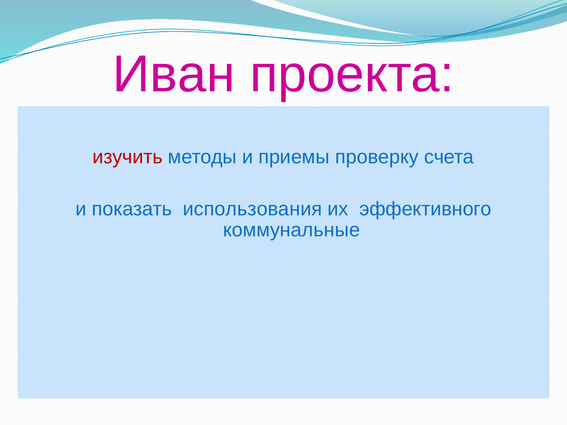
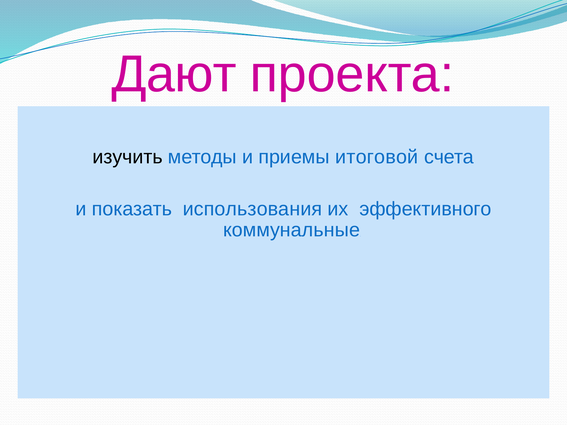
Иван: Иван -> Дают (174, 74)
изучить colour: red -> black (128, 157)
проверку: проверку -> итоговой (377, 157)
